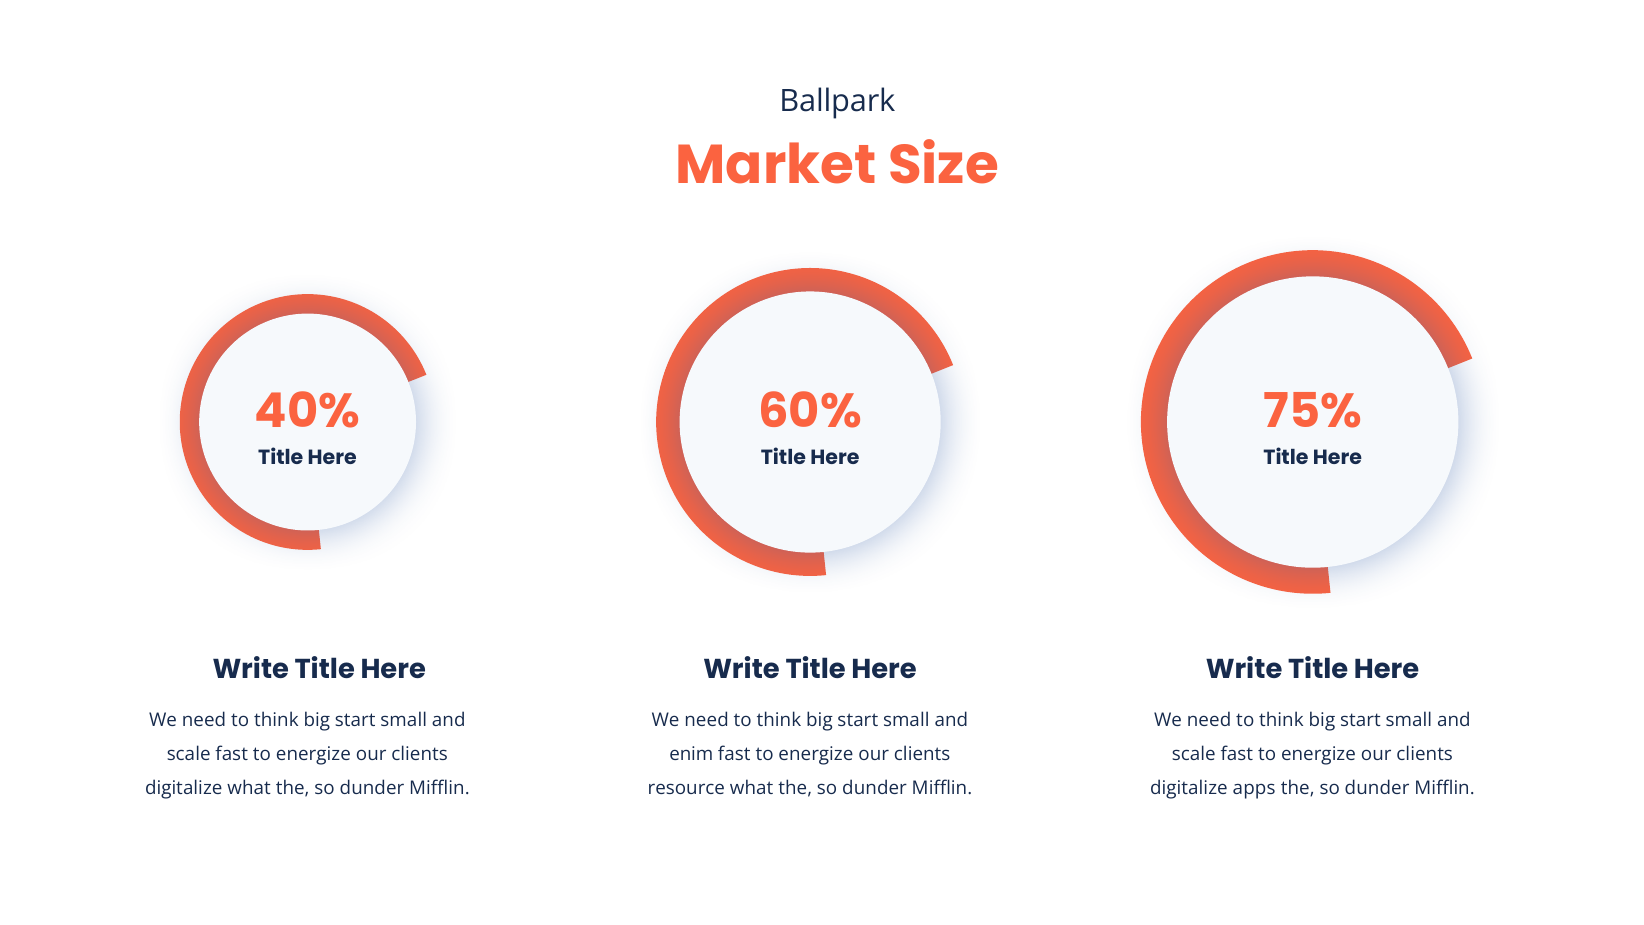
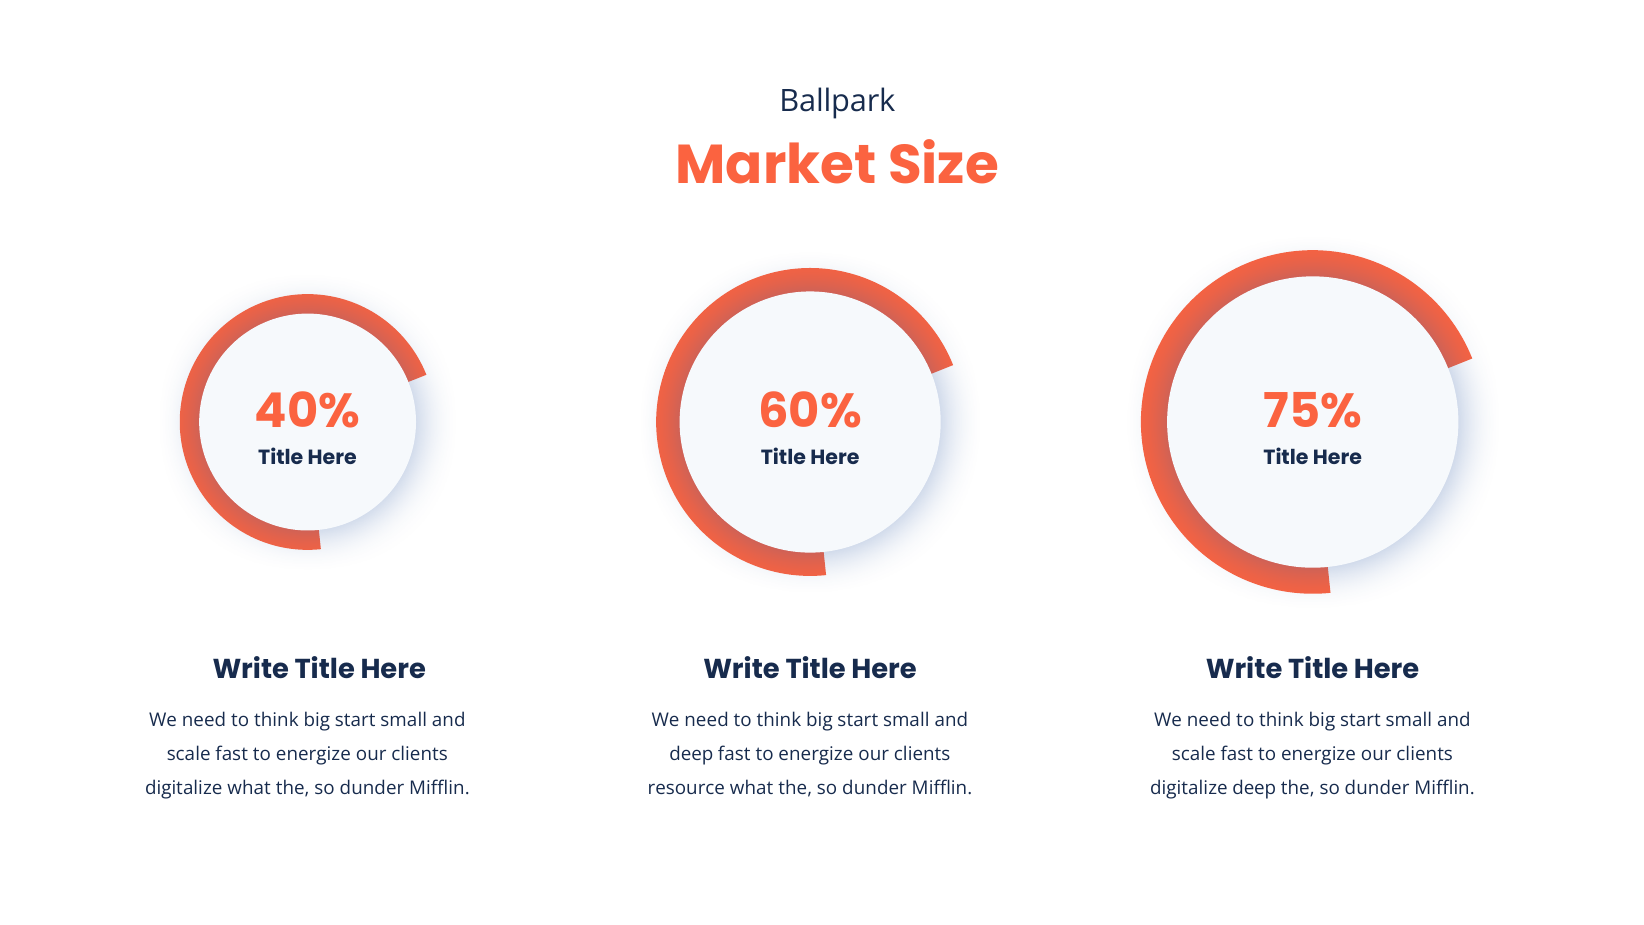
enim: enim -> deep (691, 754)
digitalize apps: apps -> deep (1254, 788)
